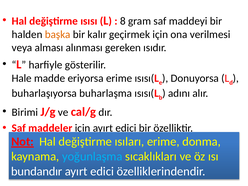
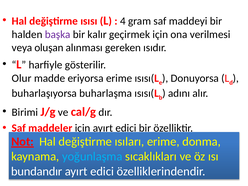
8: 8 -> 4 (123, 21)
başka colour: orange -> purple (58, 34)
alması: alması -> oluşan (49, 48)
Hale: Hale -> Olur (22, 78)
